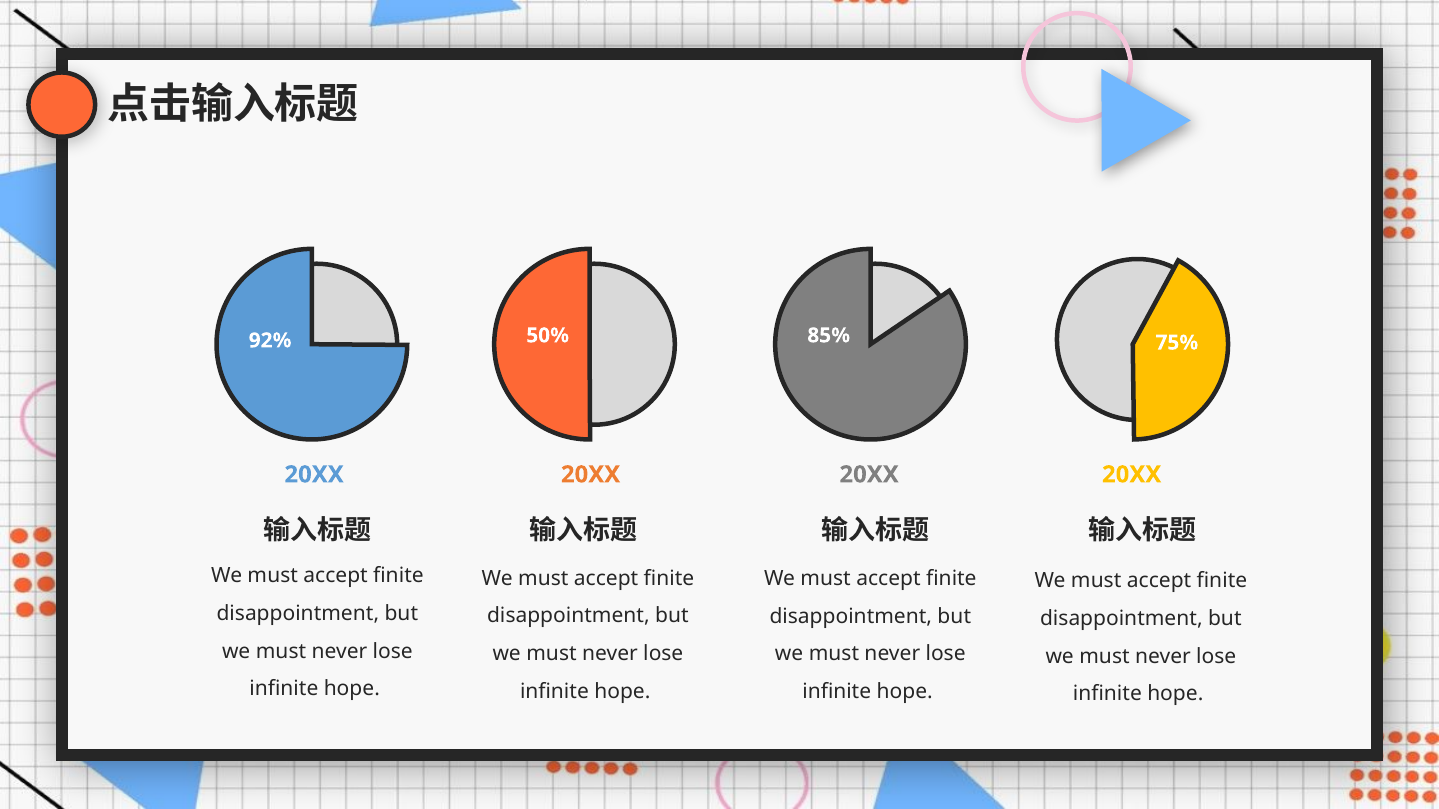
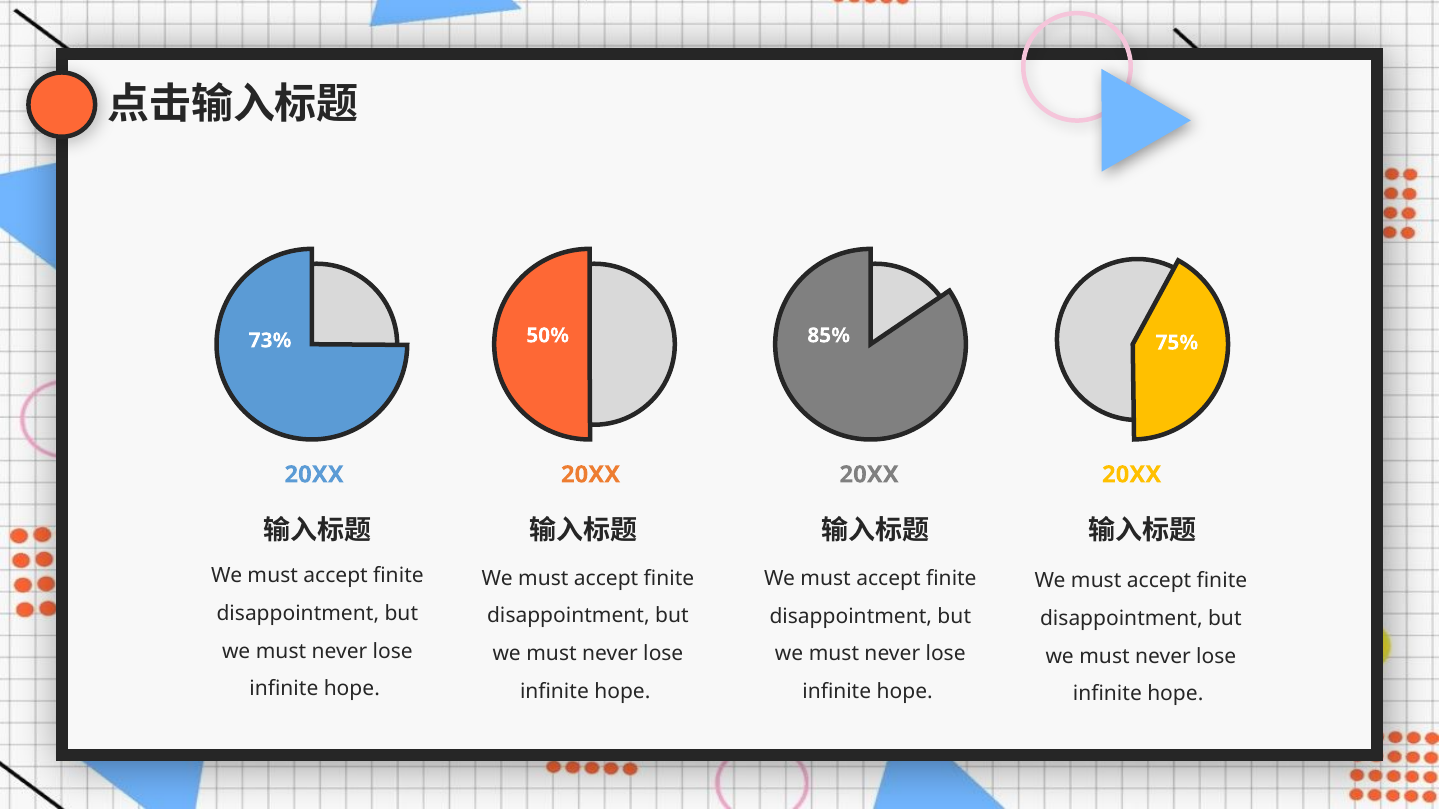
92%: 92% -> 73% (270, 341)
